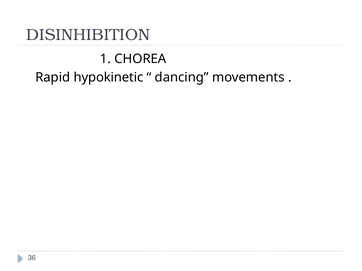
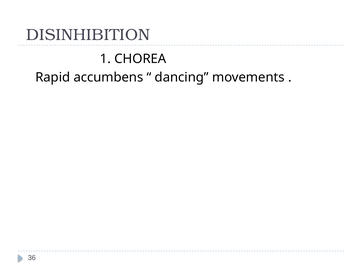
hypokinetic: hypokinetic -> accumbens (108, 78)
